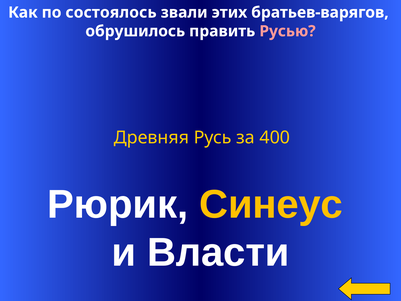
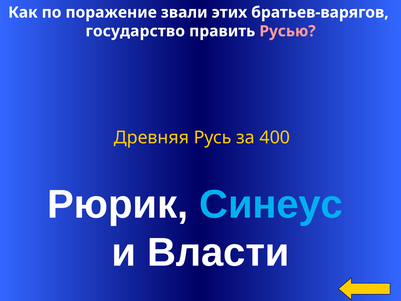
состоялось: состоялось -> поражение (111, 12)
обрушилось: обрушилось -> государство (135, 31)
Синеус colour: yellow -> light blue (271, 204)
